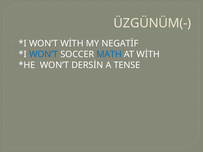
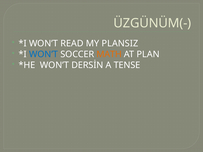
WON’T WİTH: WİTH -> READ (72, 44)
NEGATİF: NEGATİF -> PLANSIZ (120, 44)
MATH colour: blue -> orange (109, 54)
AT WİTH: WİTH -> PLAN (148, 54)
